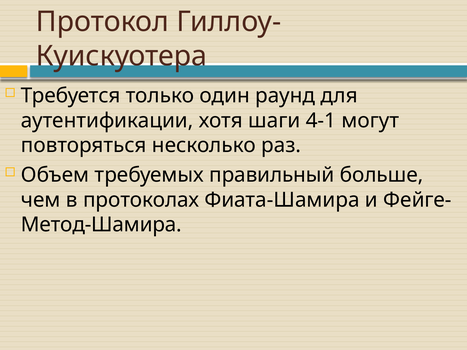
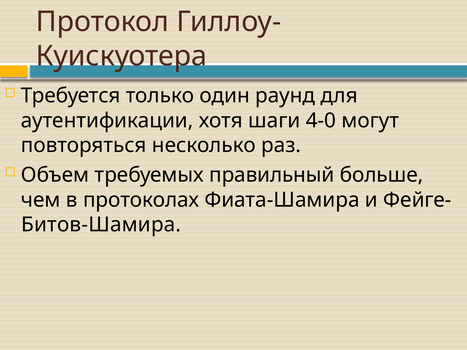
4-1: 4-1 -> 4-0 (321, 121)
Метод-Шамира: Метод-Шамира -> Битов-Шамира (101, 225)
